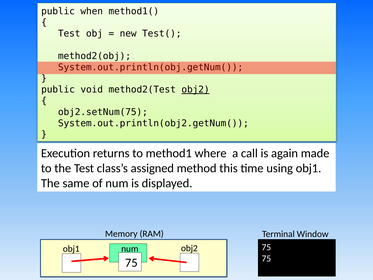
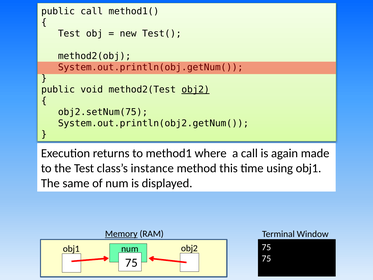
public when: when -> call (92, 11)
assigned: assigned -> instance (152, 168)
Memory underline: none -> present (121, 234)
